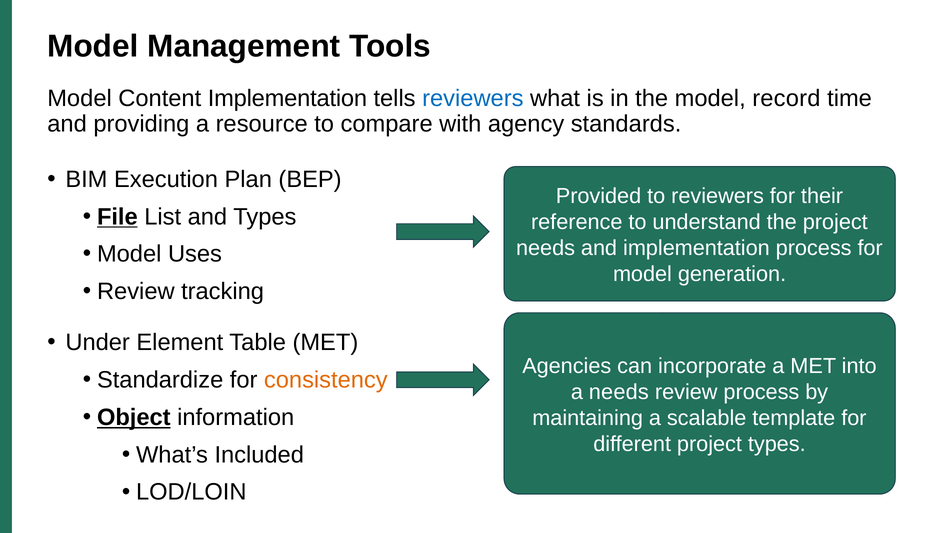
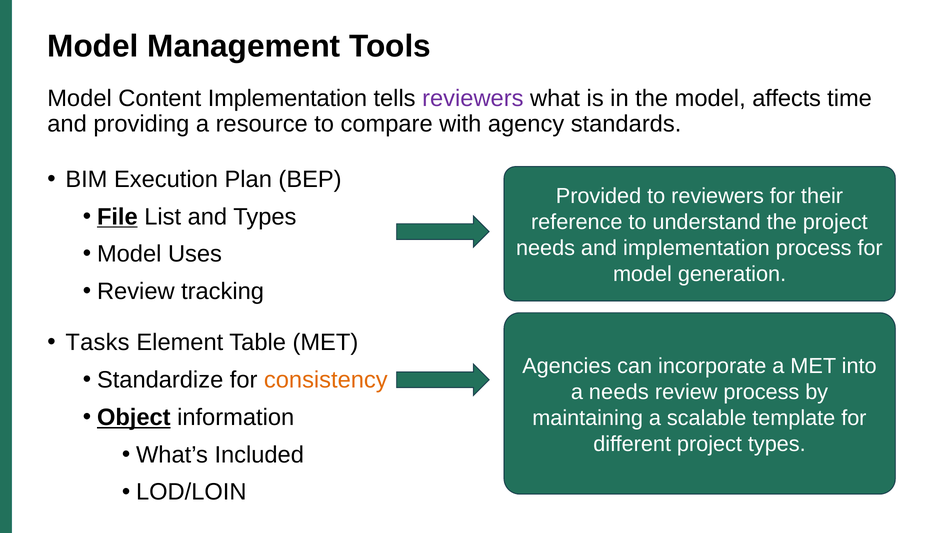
reviewers colour: blue -> purple (473, 98)
record: record -> affects (787, 98)
Under: Under -> Tasks (98, 342)
